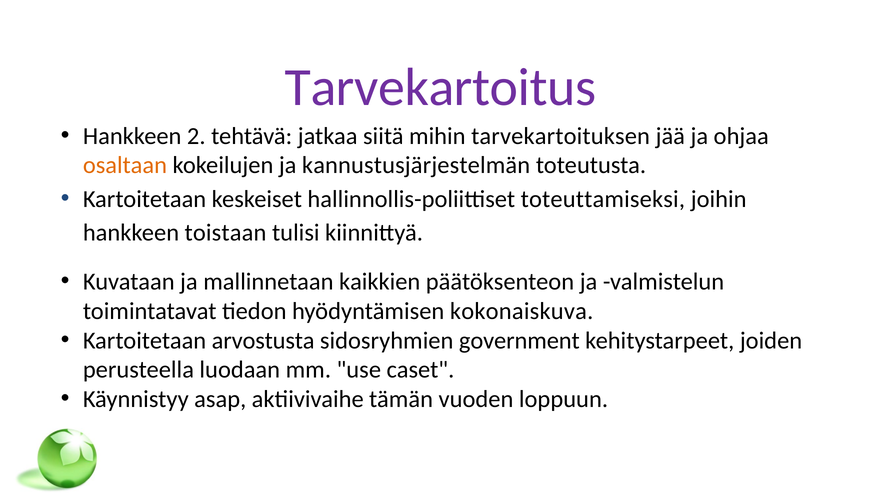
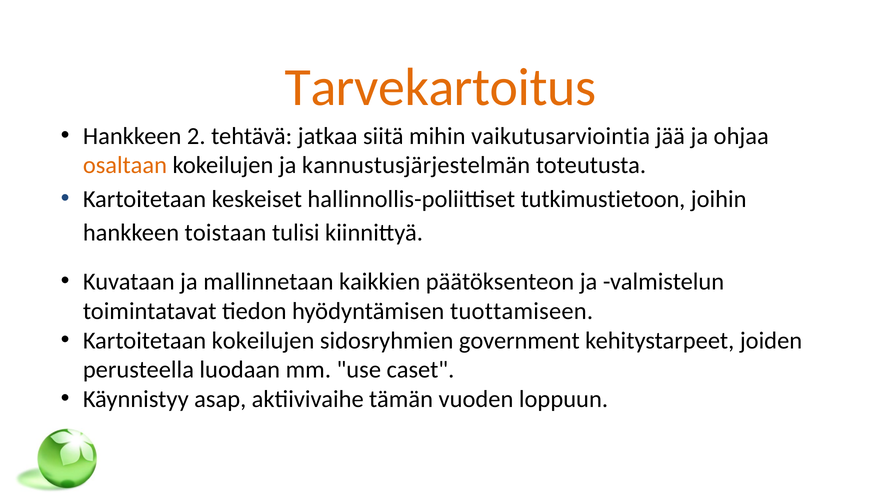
Tarvekartoitus colour: purple -> orange (440, 88)
tarvekartoituksen: tarvekartoituksen -> vaikutusarviointia (561, 136)
toteuttamiseksi: toteuttamiseksi -> tutkimustietoon (603, 199)
kokonaiskuva: kokonaiskuva -> tuottamiseen (522, 312)
Kartoitetaan arvostusta: arvostusta -> kokeilujen (263, 341)
